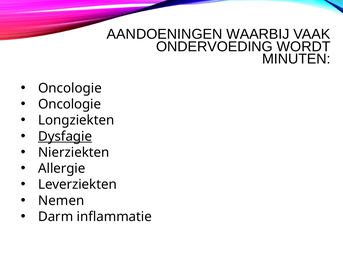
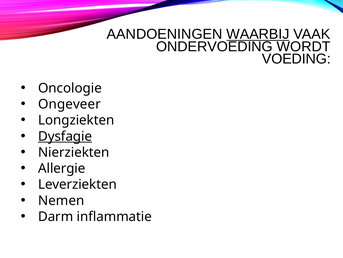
WAARBIJ underline: none -> present (258, 34)
MINUTEN: MINUTEN -> VOEDING (296, 59)
Oncologie: Oncologie -> Ongeveer (69, 104)
